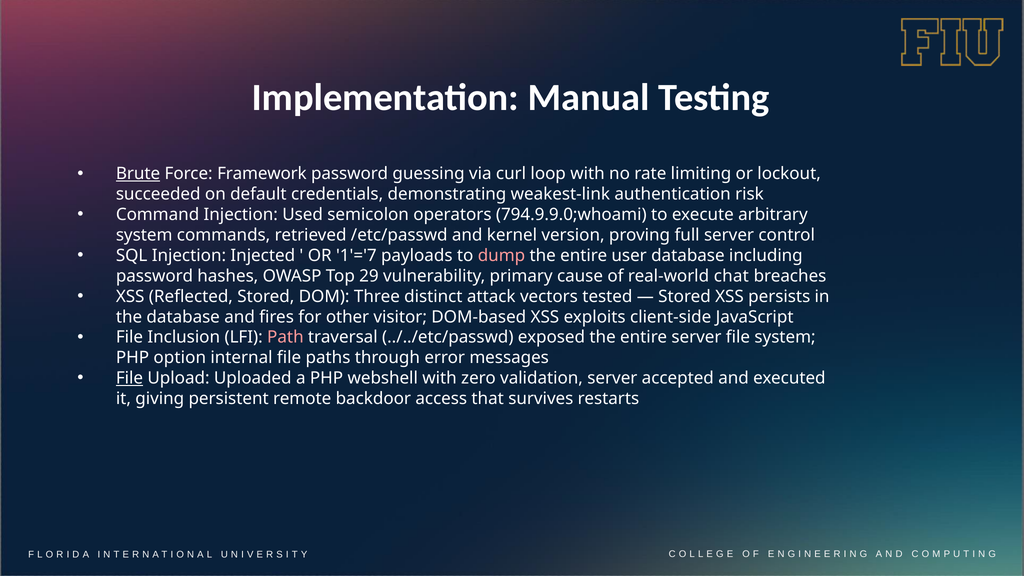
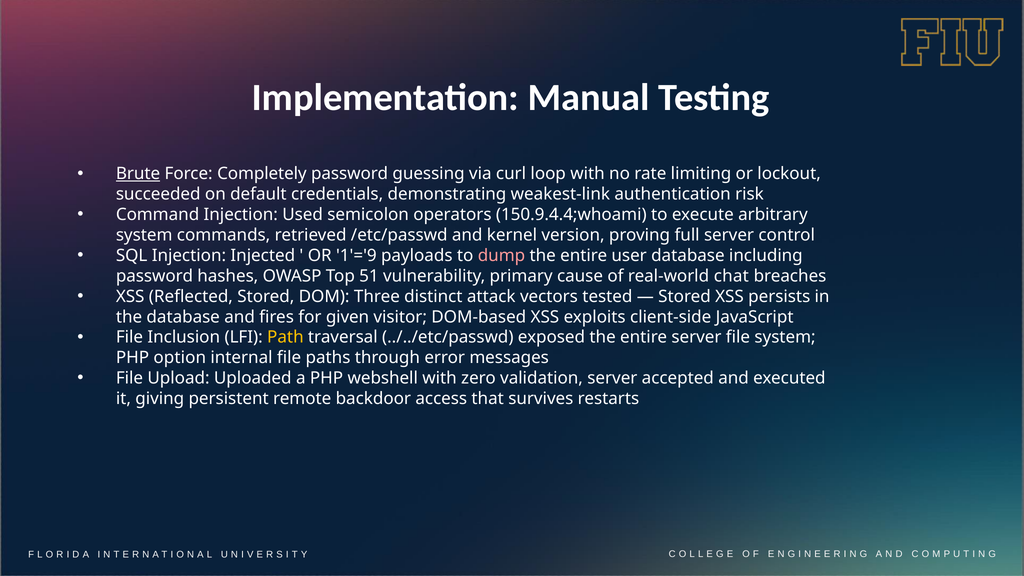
Framework: Framework -> Completely (262, 174)
794.9.9.0;whoami: 794.9.9.0;whoami -> 150.9.4.4;whoami (571, 215)
1'='7: 1'='7 -> 1'='9 (356, 256)
29: 29 -> 51 (369, 276)
other: other -> given (347, 317)
Path colour: pink -> yellow (285, 337)
File underline: present -> none (129, 378)
